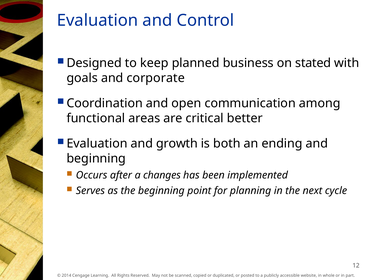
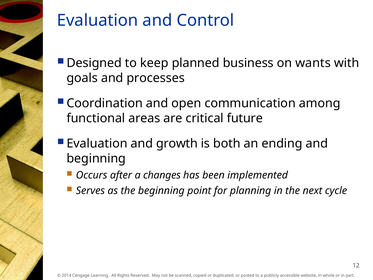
stated: stated -> wants (313, 63)
corporate: corporate -> processes (156, 78)
better: better -> future (245, 118)
